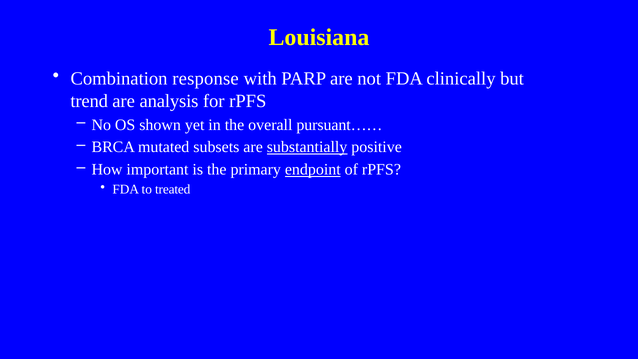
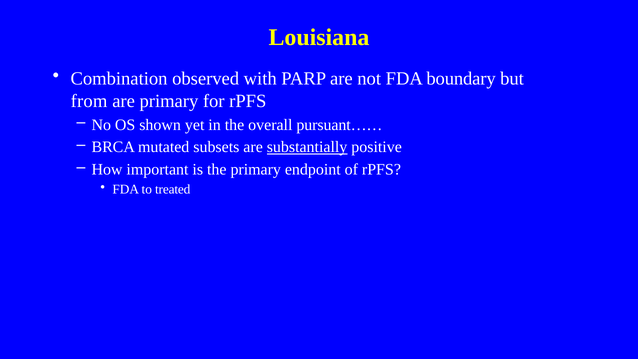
response: response -> observed (206, 79)
clinically: clinically -> boundary (461, 79)
trend: trend -> from (89, 101)
are analysis: analysis -> primary (169, 101)
endpoint underline: present -> none (313, 169)
